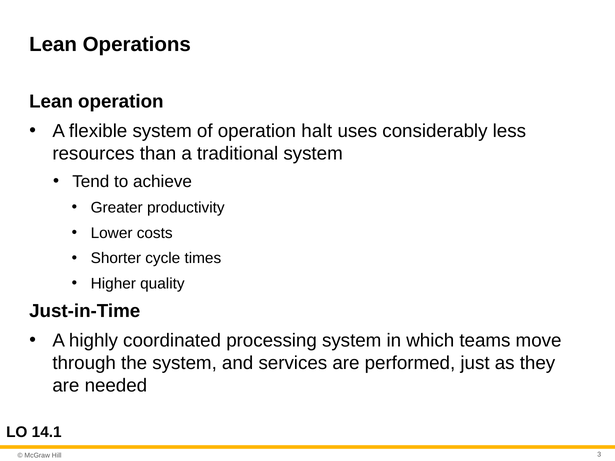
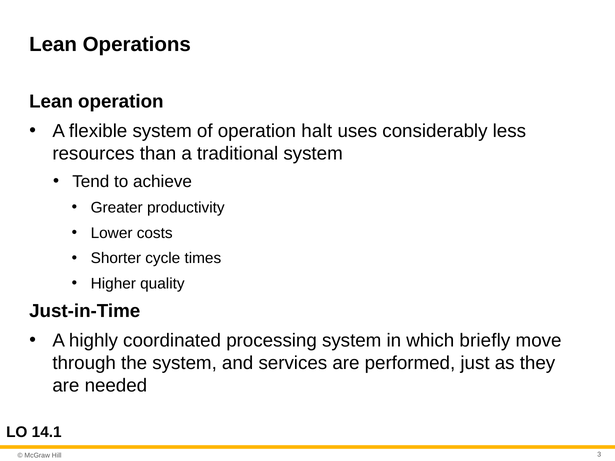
teams: teams -> briefly (485, 341)
